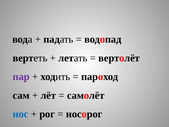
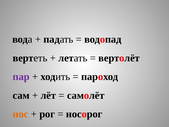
нос colour: blue -> orange (21, 114)
